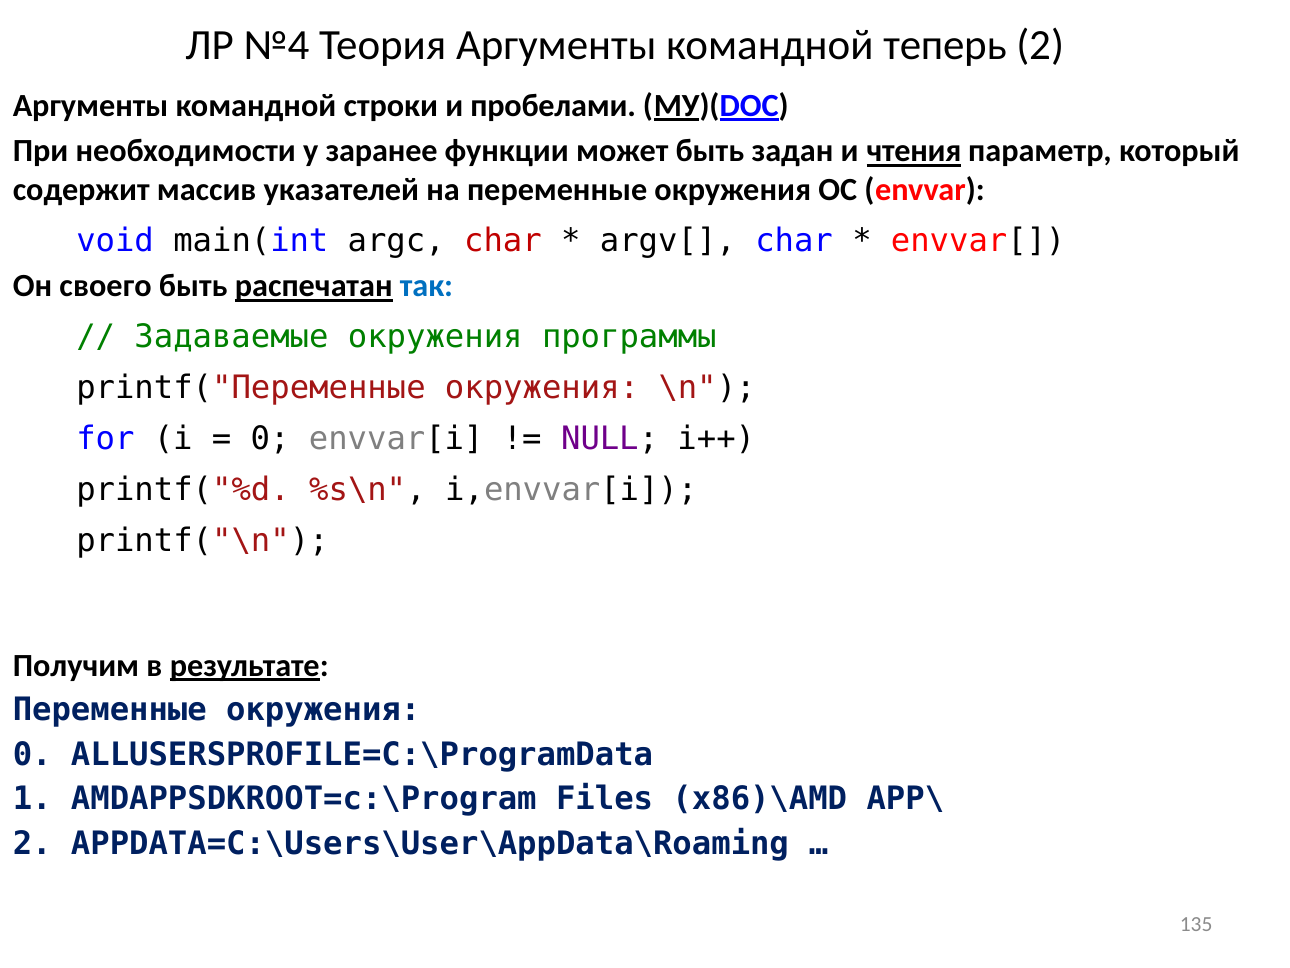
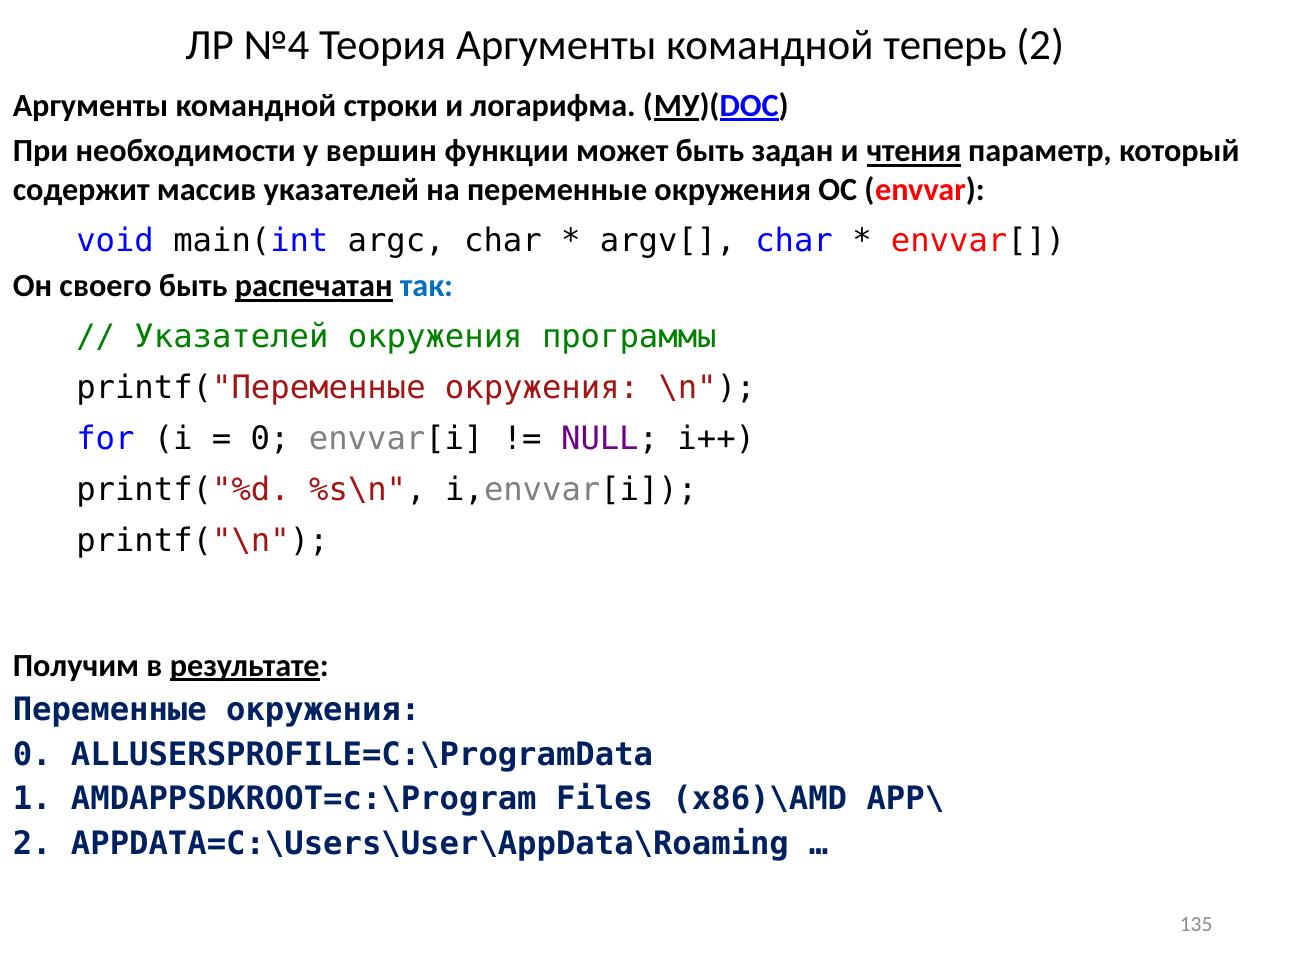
пробелами: пробелами -> логарифма (553, 105)
заранее: заранее -> вершин (381, 151)
char colour: red -> black (503, 241)
Задаваемые: Задаваемые -> Указателей (231, 337)
